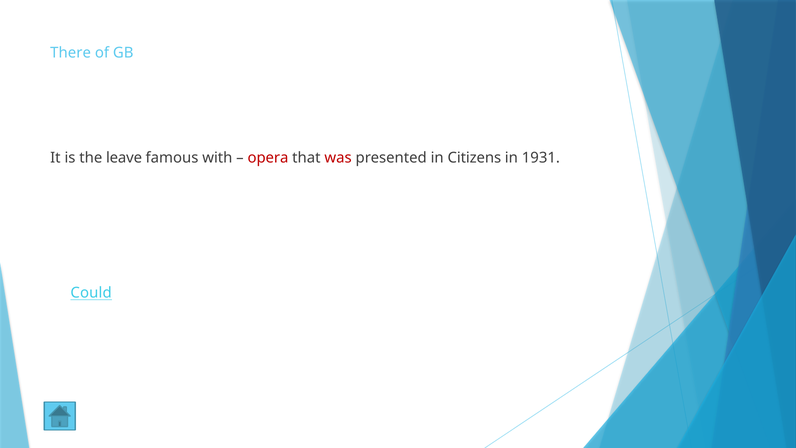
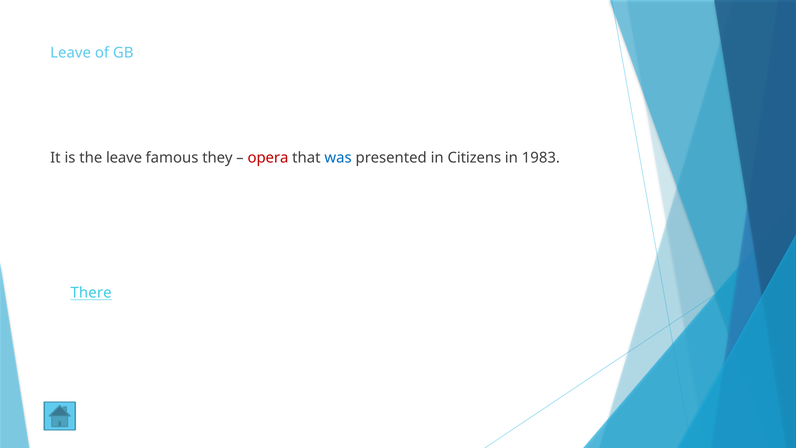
There: There -> Leave (71, 53)
with: with -> they (217, 158)
was colour: red -> blue (338, 158)
1931: 1931 -> 1983 (541, 158)
Could: Could -> There (91, 293)
